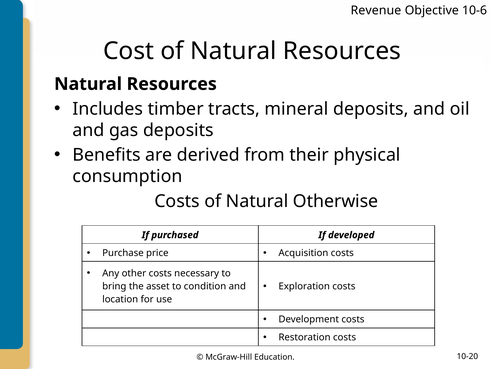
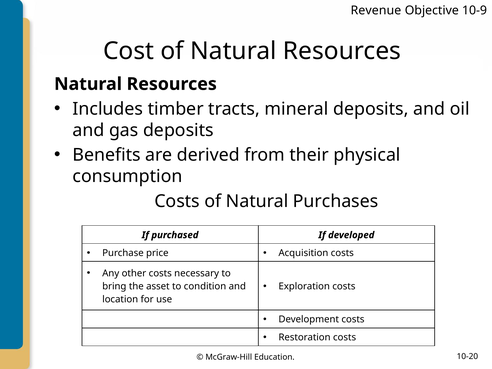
10-6: 10-6 -> 10-9 (475, 11)
Otherwise: Otherwise -> Purchases (336, 201)
